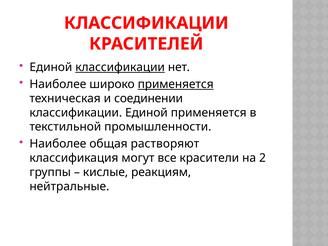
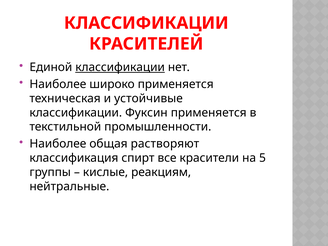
применяется underline: present -> none (176, 84)
соединении: соединении -> устойчивые (148, 98)
классификации Единой: Единой -> Фуксин (146, 113)
могут: могут -> спирт (138, 158)
2: 2 -> 5 (262, 158)
